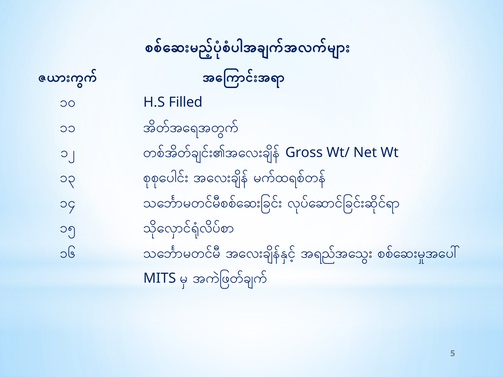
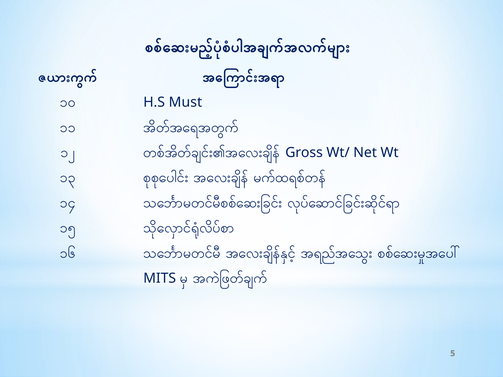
Filled: Filled -> Must (185, 102)
